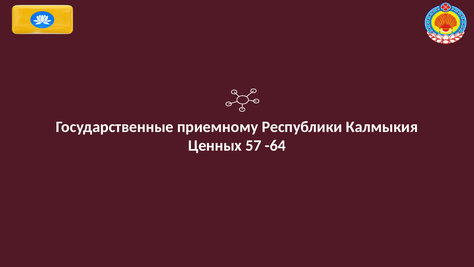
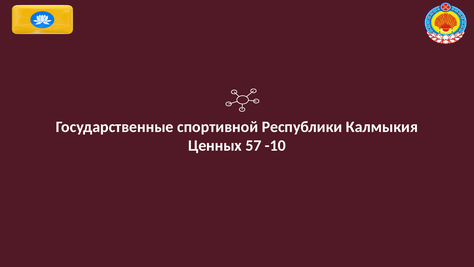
приемному: приемному -> спортивной (218, 127)
-64: -64 -> -10 (275, 146)
